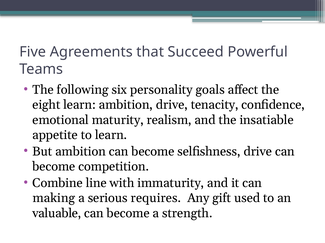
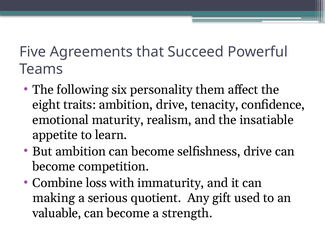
goals: goals -> them (210, 90)
eight learn: learn -> traits (80, 105)
line: line -> loss (96, 184)
requires: requires -> quotient (156, 199)
